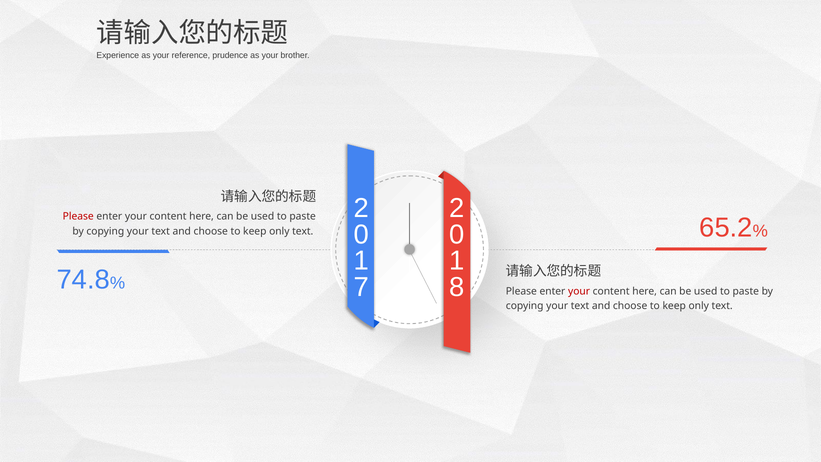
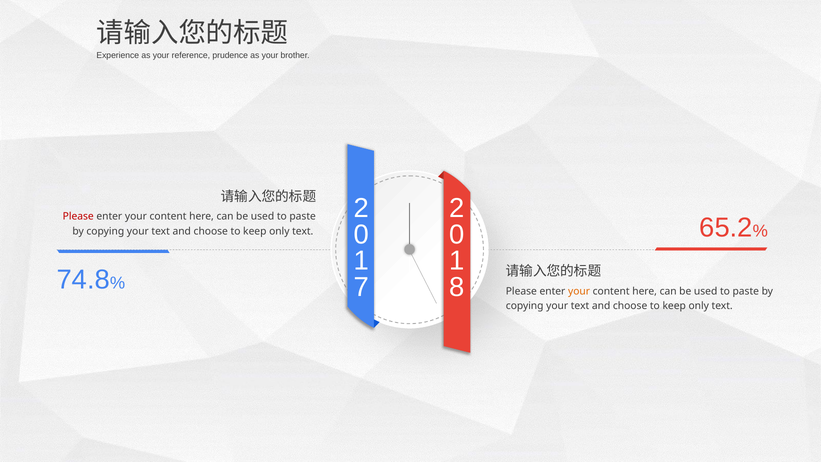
your colour: red -> orange (579, 291)
